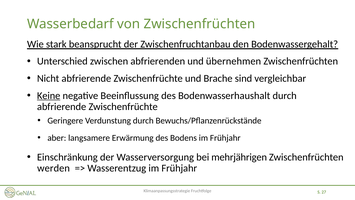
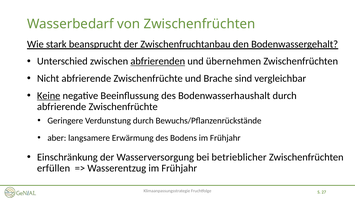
abfrierenden underline: none -> present (158, 61)
mehrjährigen: mehrjährigen -> betrieblicher (239, 157)
werden: werden -> erfüllen (54, 168)
